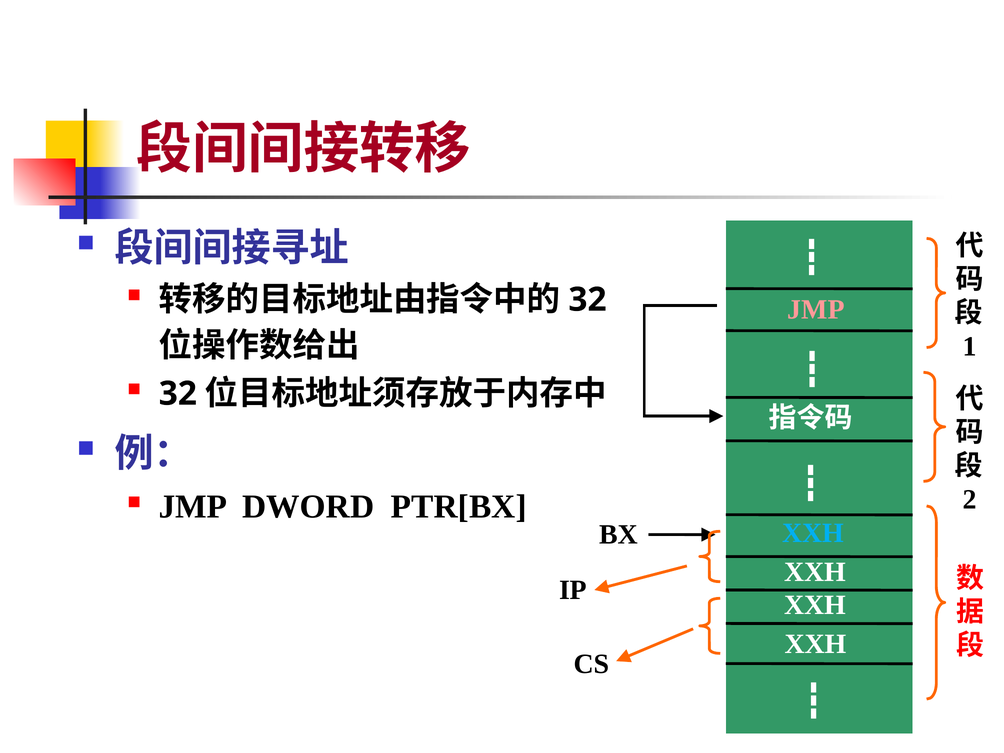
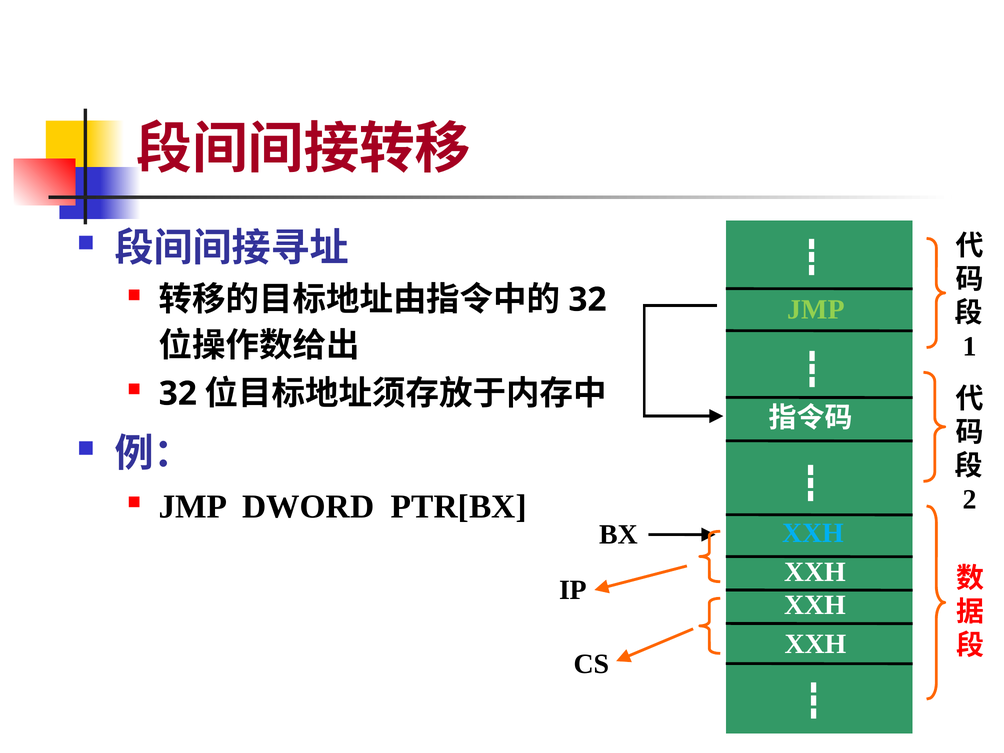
JMP colour: pink -> light green (816, 309)
